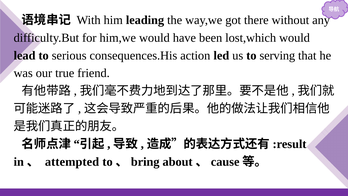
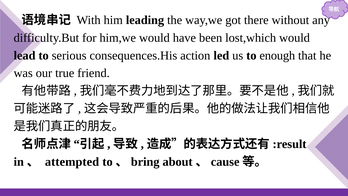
serving: serving -> enough (277, 55)
